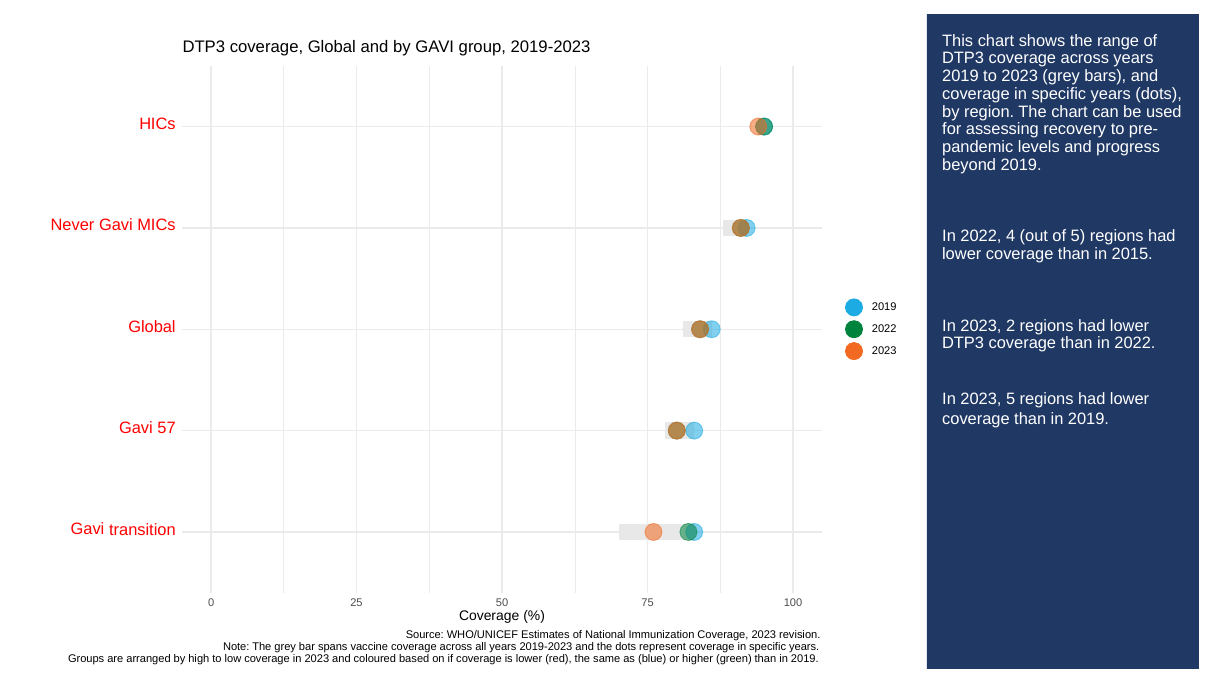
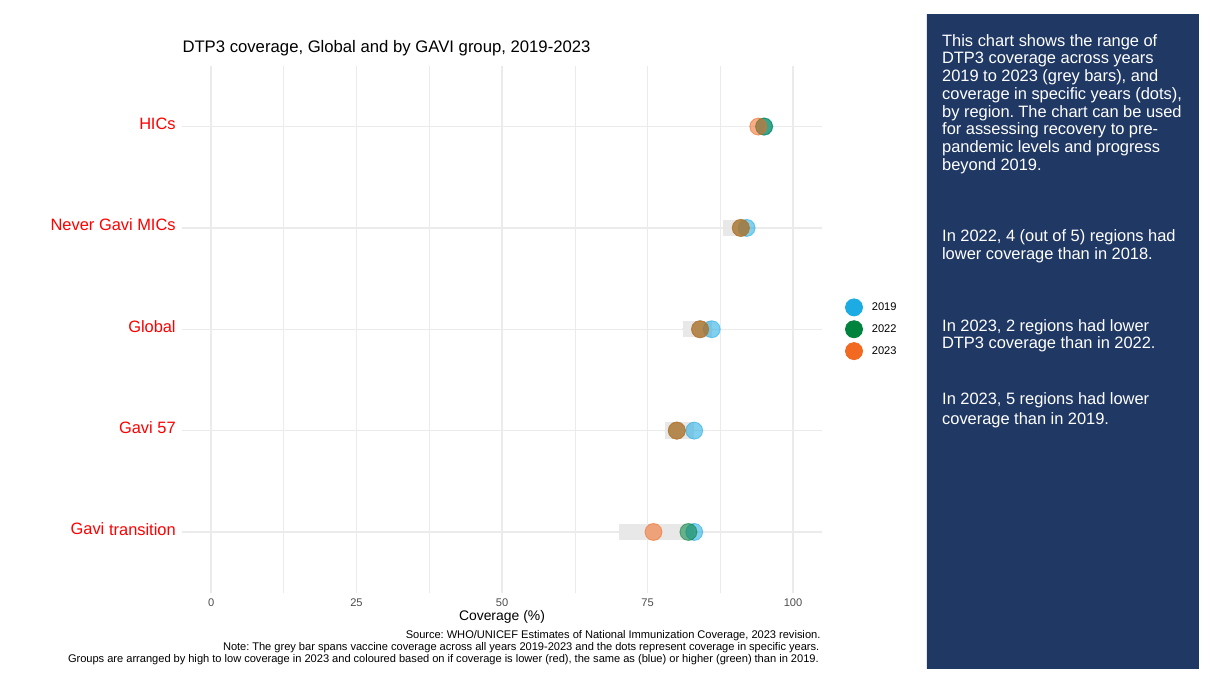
2015: 2015 -> 2018 (1132, 254)
